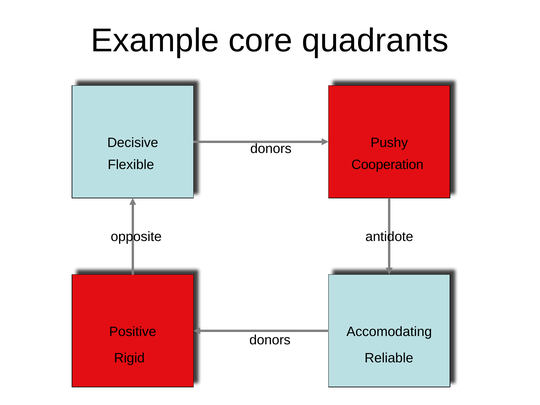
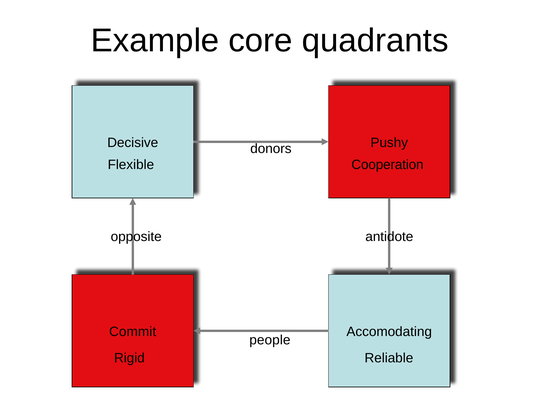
Positive: Positive -> Commit (133, 332)
donors: donors -> people (270, 340)
